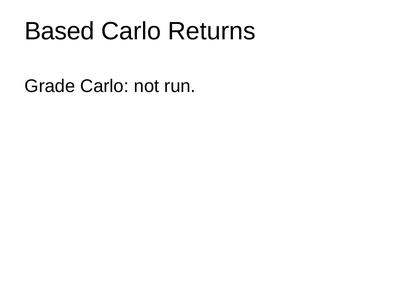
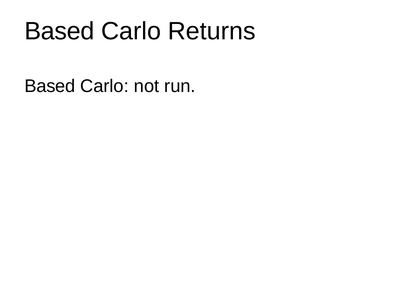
Grade: Grade -> Based (50, 86)
